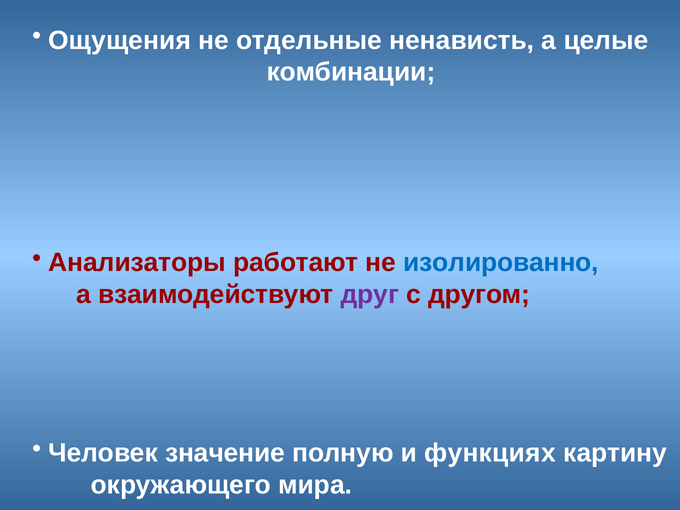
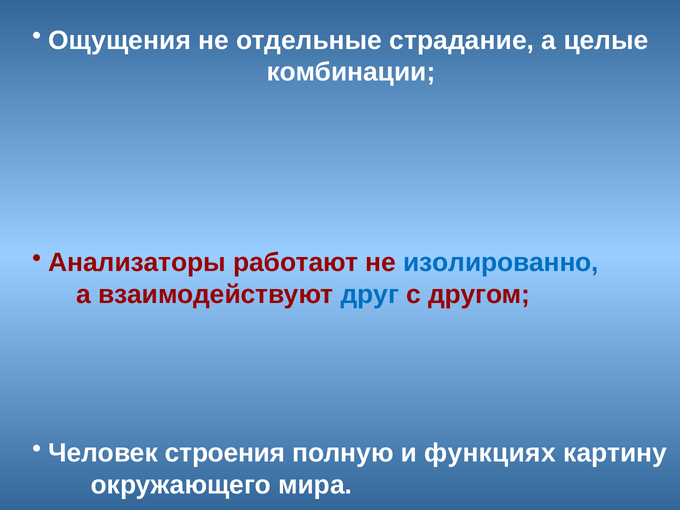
ненависть: ненависть -> страдание (462, 40)
друг colour: purple -> blue (370, 294)
значение: значение -> строения (225, 453)
